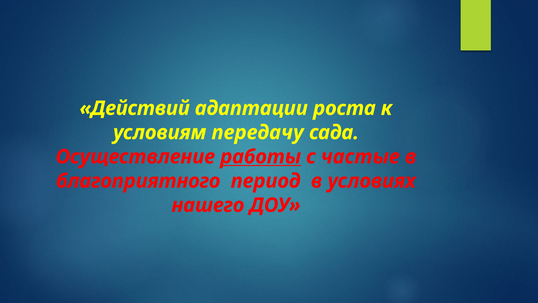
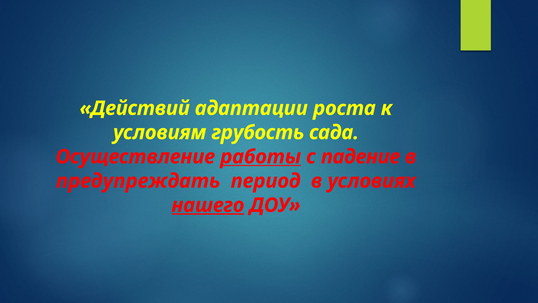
передачу: передачу -> грубость (258, 132)
частые: частые -> падение (360, 157)
благоприятного: благоприятного -> предупреждать (138, 181)
нашего underline: none -> present (208, 205)
